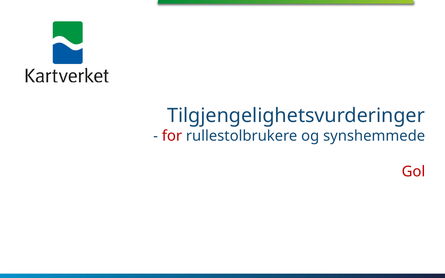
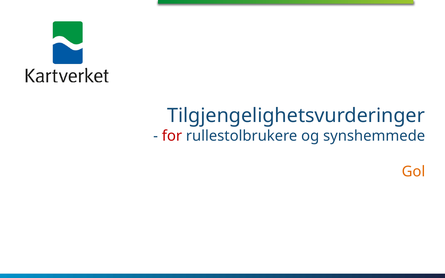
Gol colour: red -> orange (413, 172)
